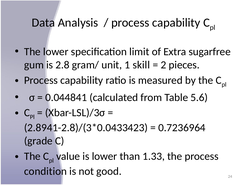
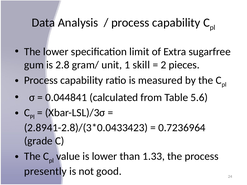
condition: condition -> presently (45, 171)
